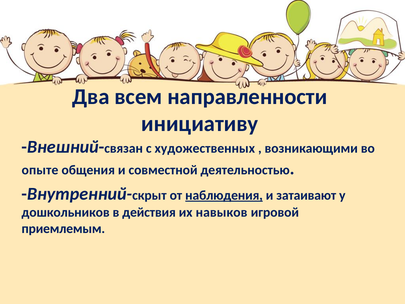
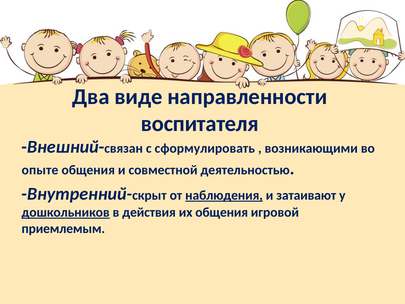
всем: всем -> виде (138, 97)
инициативу: инициативу -> воспитателя (200, 124)
художественных: художественных -> сформулировать (205, 148)
дошкольников underline: none -> present (66, 212)
их навыков: навыков -> общения (222, 212)
